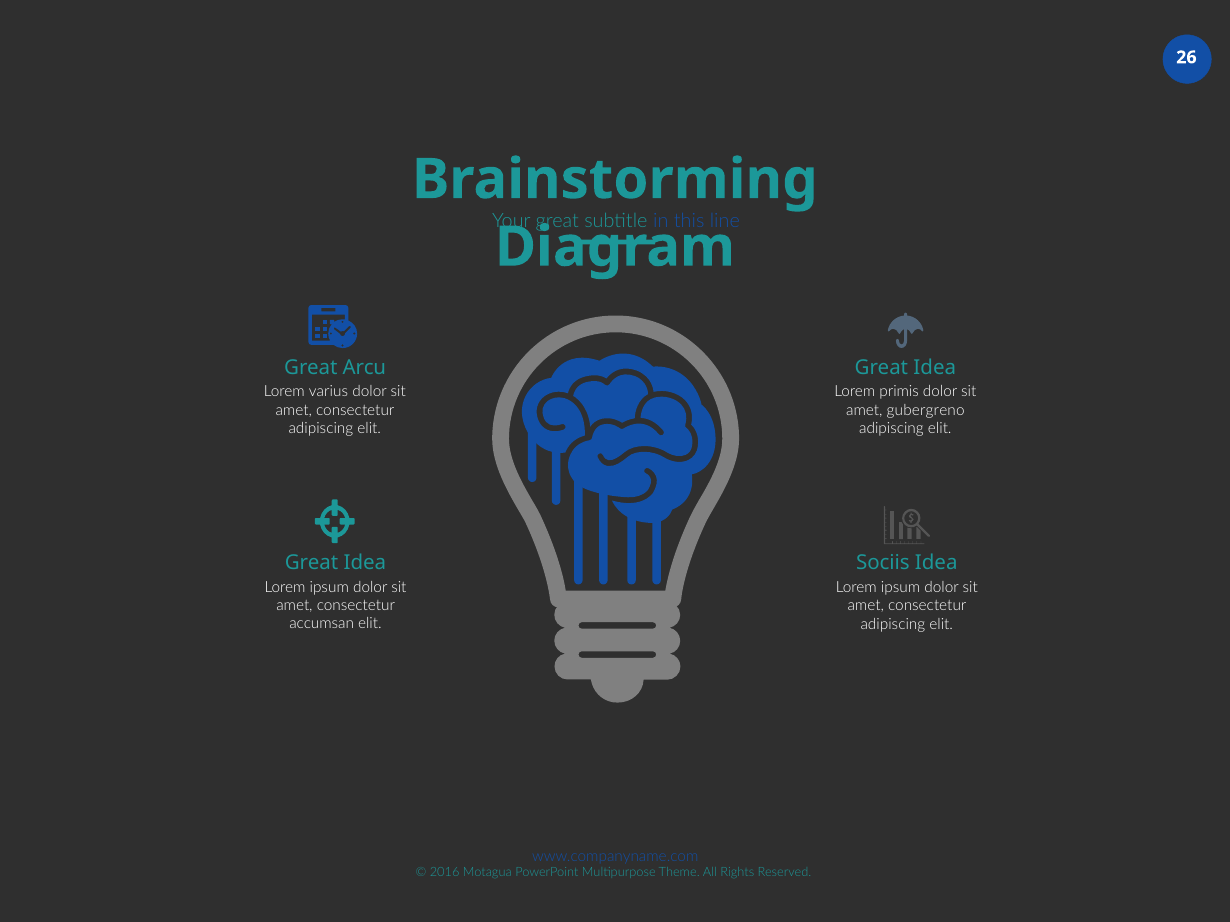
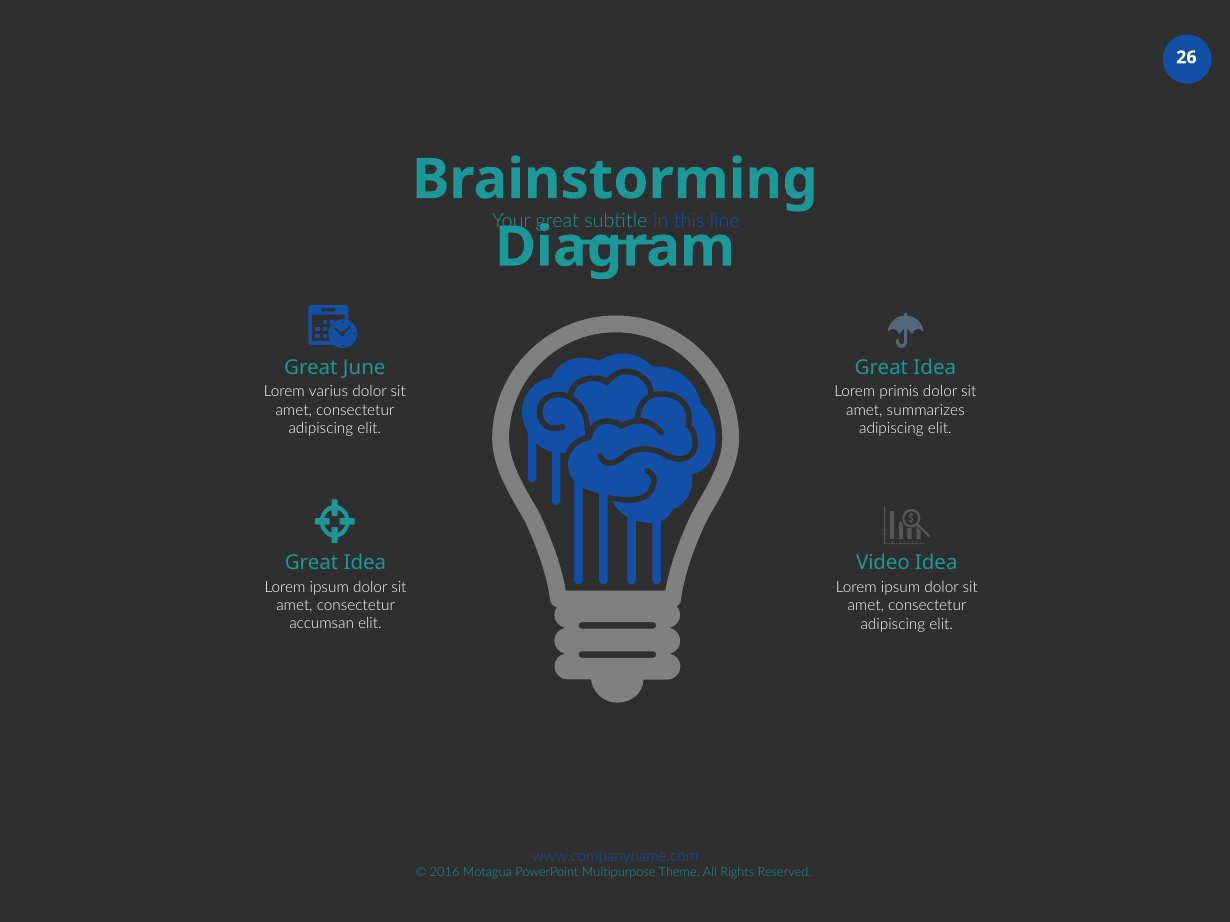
Arcu: Arcu -> June (364, 368)
gubergreno: gubergreno -> summarizes (926, 411)
Sociis: Sociis -> Video (883, 563)
